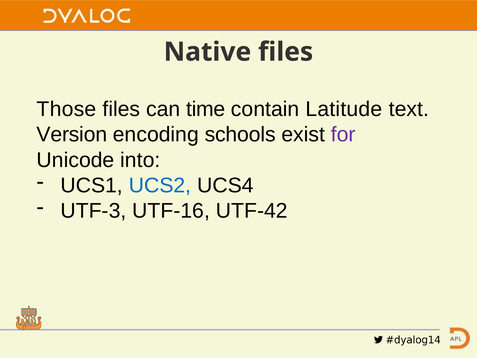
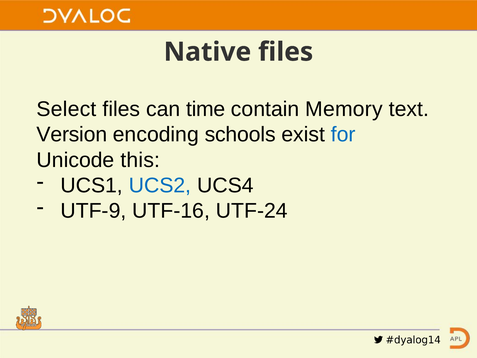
Those: Those -> Select (67, 109)
Latitude: Latitude -> Memory (344, 109)
for colour: purple -> blue (343, 134)
into: into -> this (140, 160)
UTF-3: UTF-3 -> UTF-9 (93, 211)
UTF-42: UTF-42 -> UTF-24 (252, 211)
